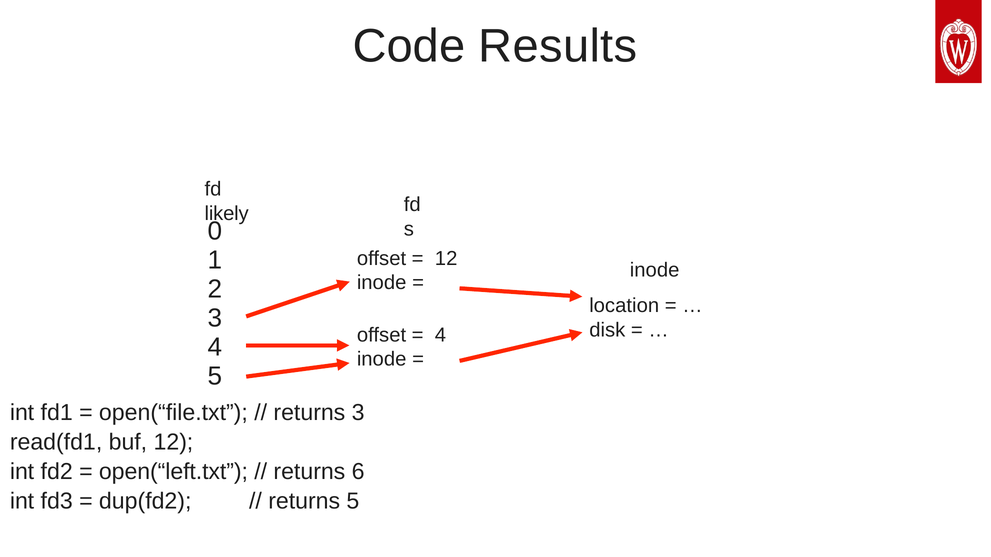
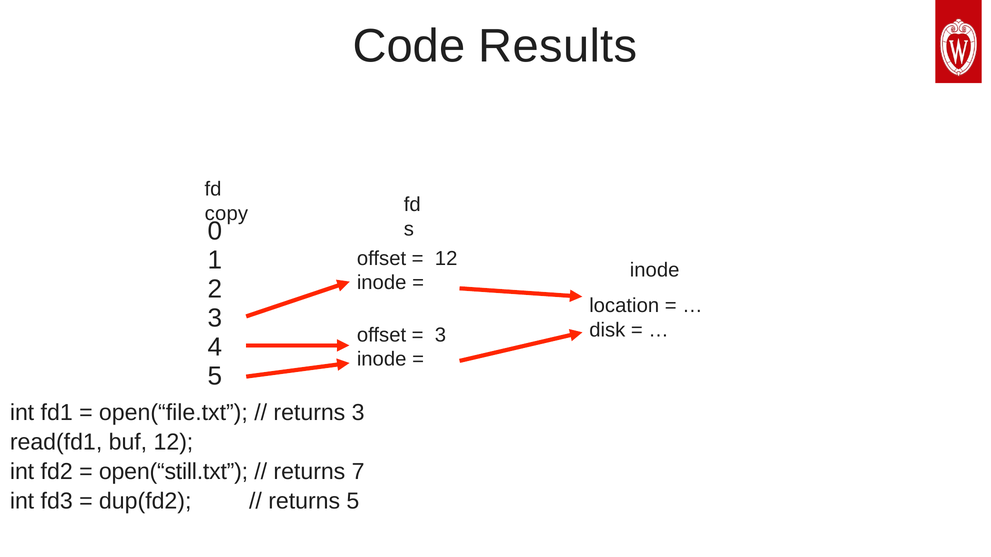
likely: likely -> copy (226, 214)
4: 4 -> 3 (440, 335)
open(“left.txt: open(“left.txt -> open(“still.txt (174, 472)
6: 6 -> 7 (358, 472)
